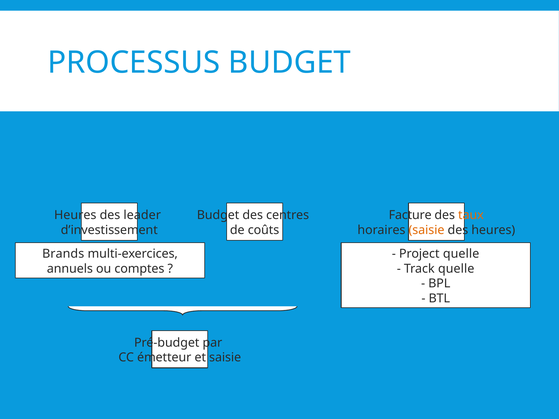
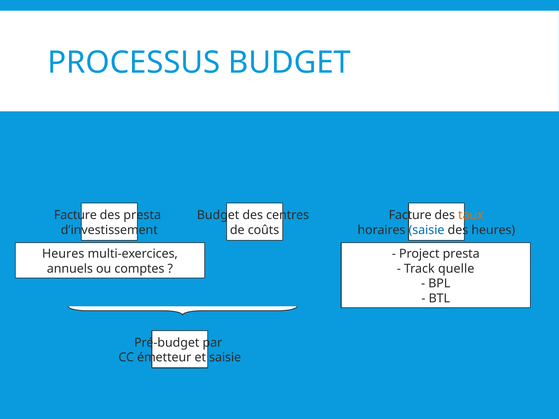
Heures: Heures -> Facture (75, 215)
des leader: leader -> presta (142, 215)
saisie colour: orange -> blue (427, 230)
Brands: Brands -> Heures (63, 254)
Project quelle: quelle -> presta (461, 254)
